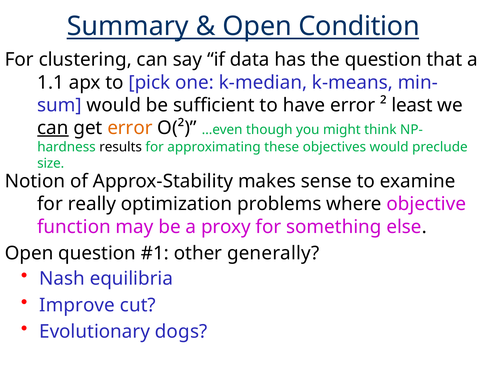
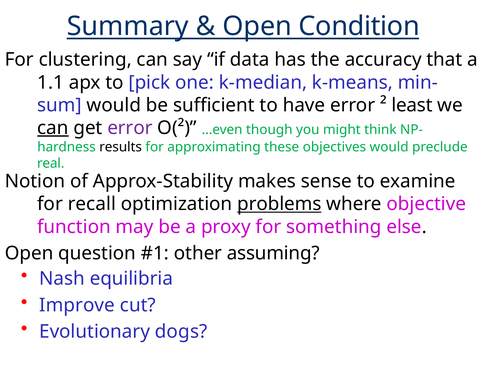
the question: question -> accuracy (383, 60)
error colour: orange -> purple (130, 128)
size: size -> real (51, 163)
really: really -> recall (92, 204)
problems underline: none -> present (279, 204)
generally: generally -> assuming (273, 253)
